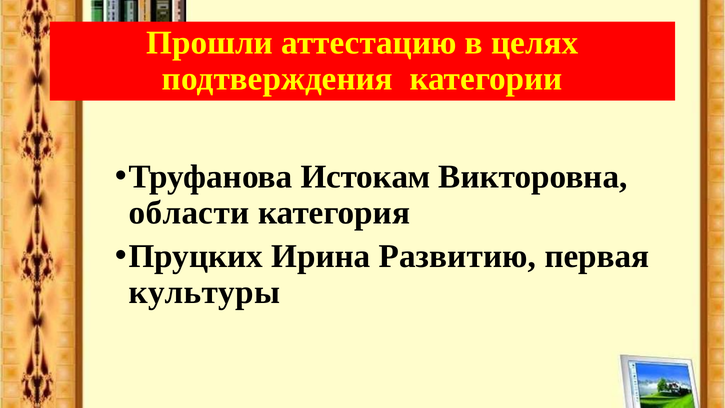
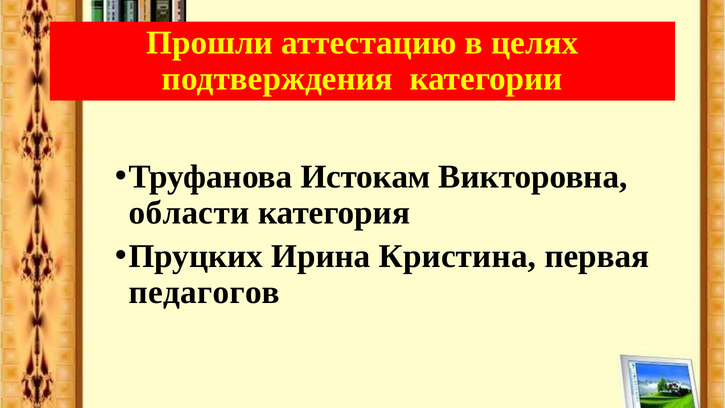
Развитию: Развитию -> Кристина (457, 256)
культуры: культуры -> педагогов (204, 292)
